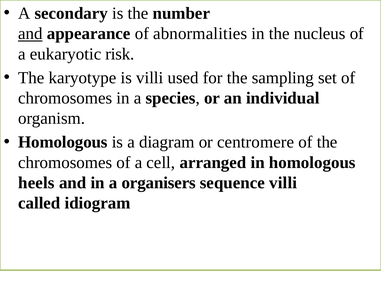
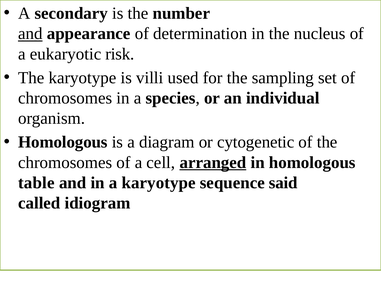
abnormalities: abnormalities -> determination (200, 34)
centromere: centromere -> cytogenetic (256, 142)
arranged underline: none -> present (213, 162)
heels: heels -> table (36, 183)
a organisers: organisers -> karyotype (159, 183)
sequence villi: villi -> said (283, 183)
